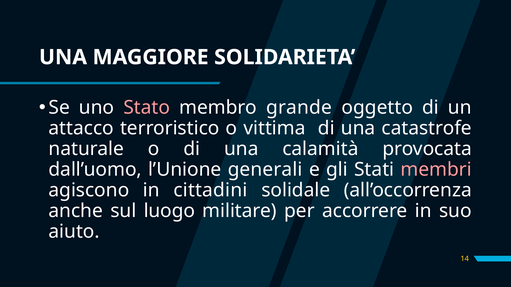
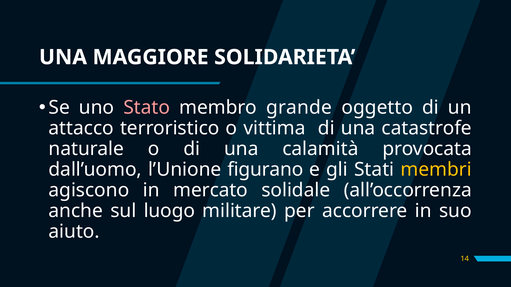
generali: generali -> figurano (265, 170)
membri colour: pink -> yellow (436, 170)
cittadini: cittadini -> mercato (211, 190)
